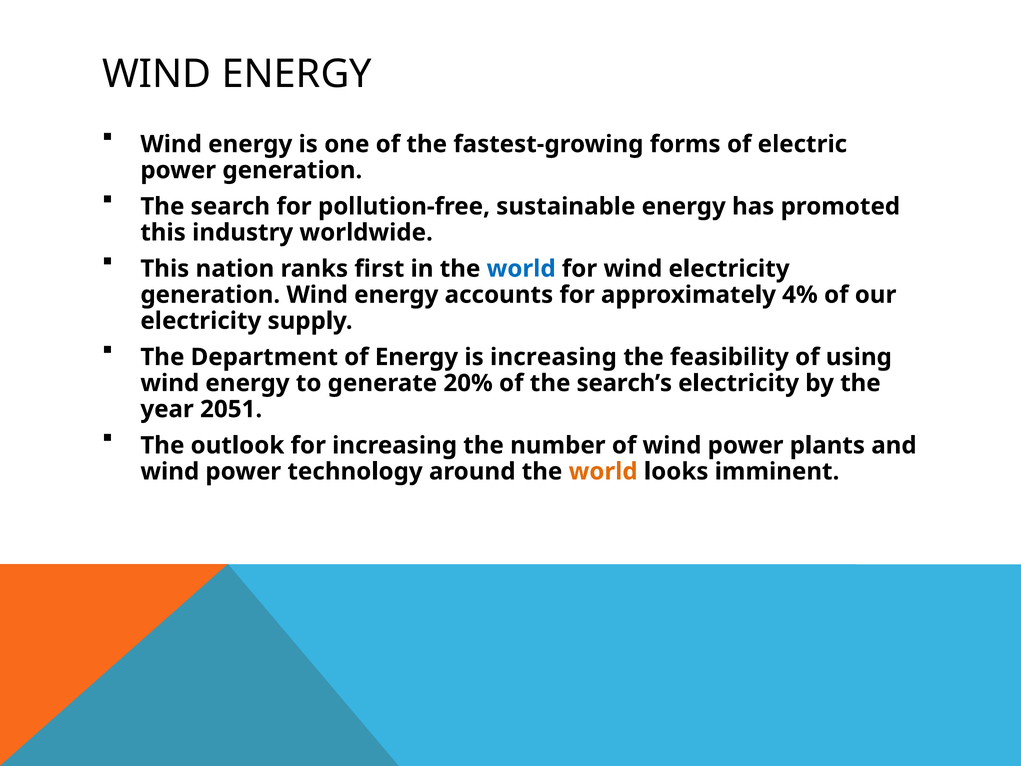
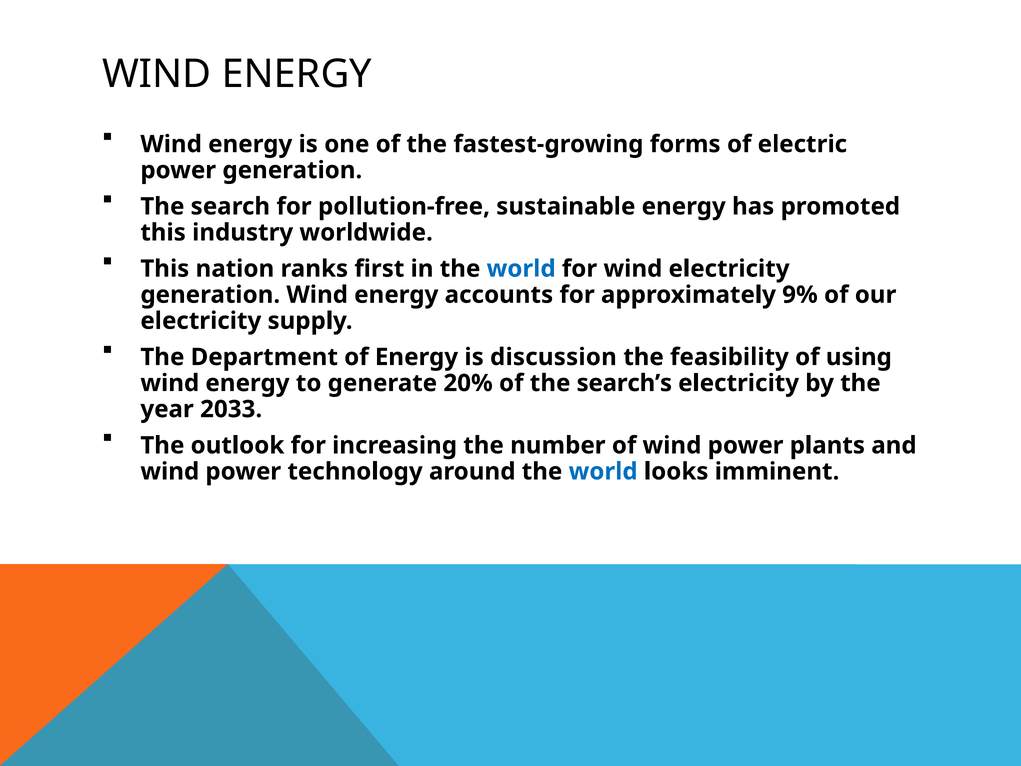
4%: 4% -> 9% (800, 295)
is increasing: increasing -> discussion (553, 357)
2051: 2051 -> 2033 (231, 409)
world colour: orange -> blue (603, 471)
